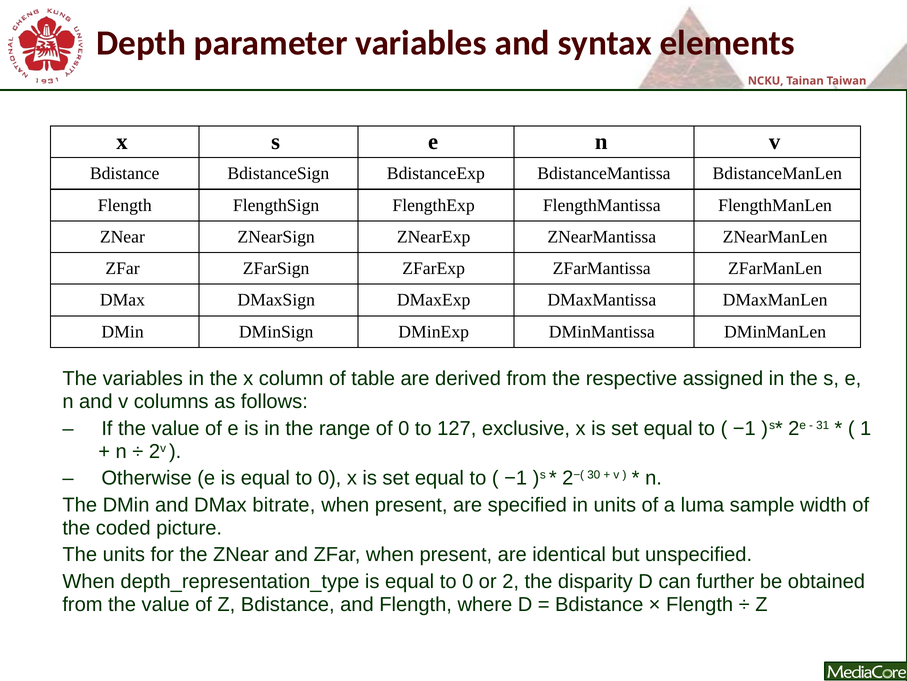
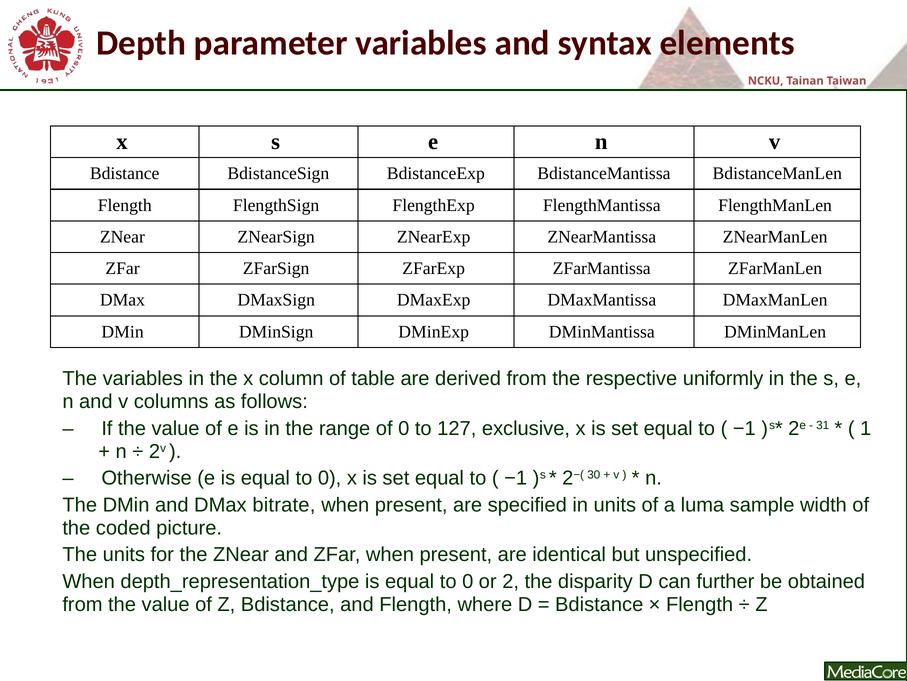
assigned: assigned -> uniformly (723, 378)
